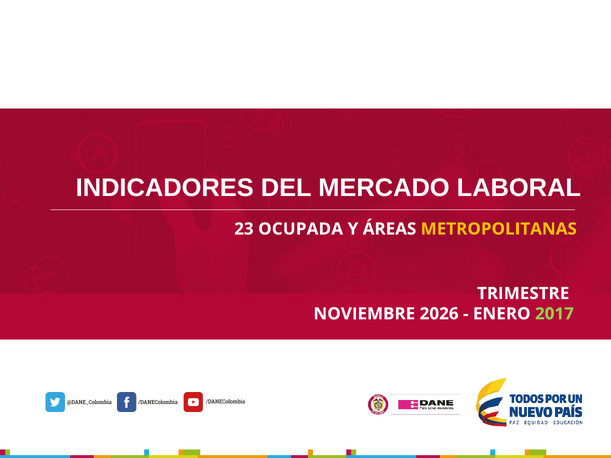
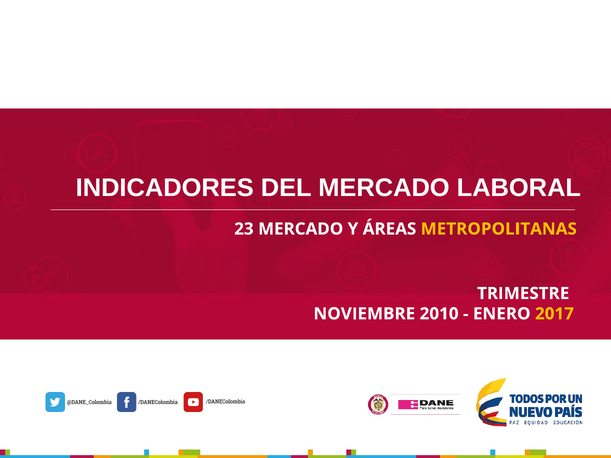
23 OCUPADA: OCUPADA -> MERCADO (301, 229)
2026: 2026 -> 2010 (439, 314)
2017 colour: light green -> yellow (554, 314)
